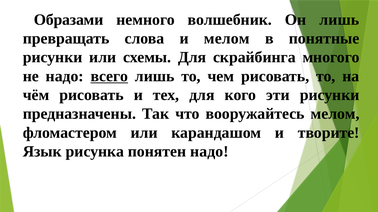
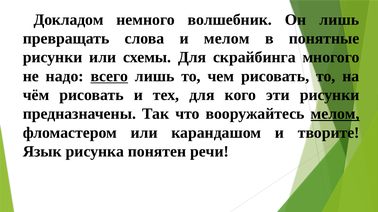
Образами: Образами -> Докладом (69, 20)
мелом underline: none -> present (335, 114)
понятен надо: надо -> речи (209, 152)
